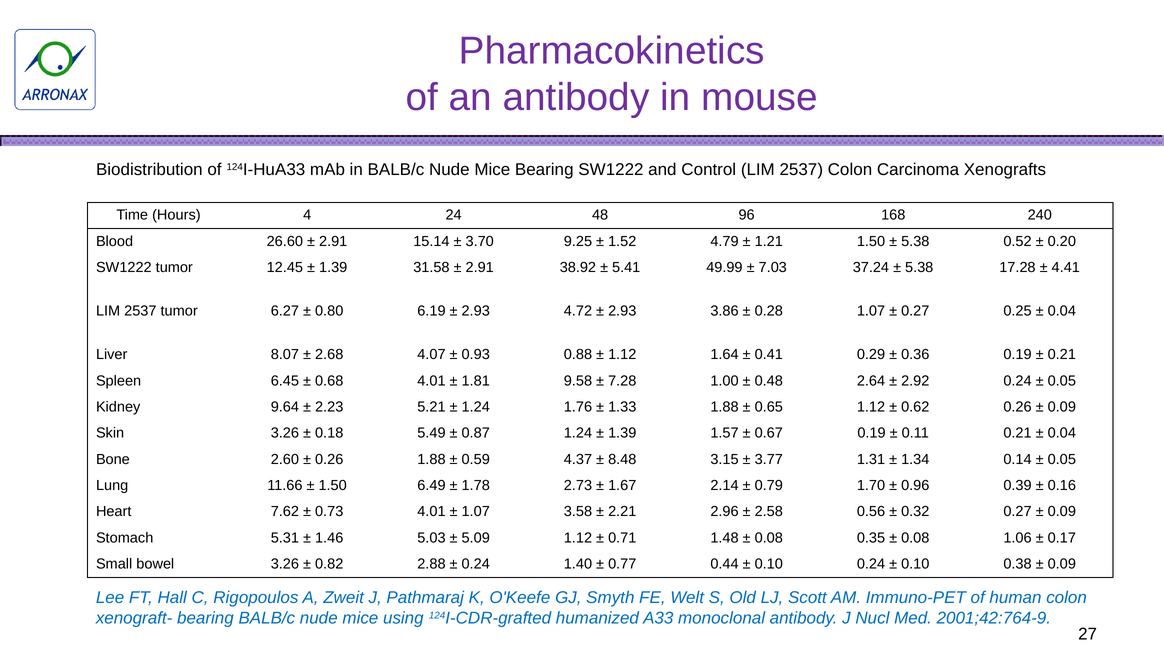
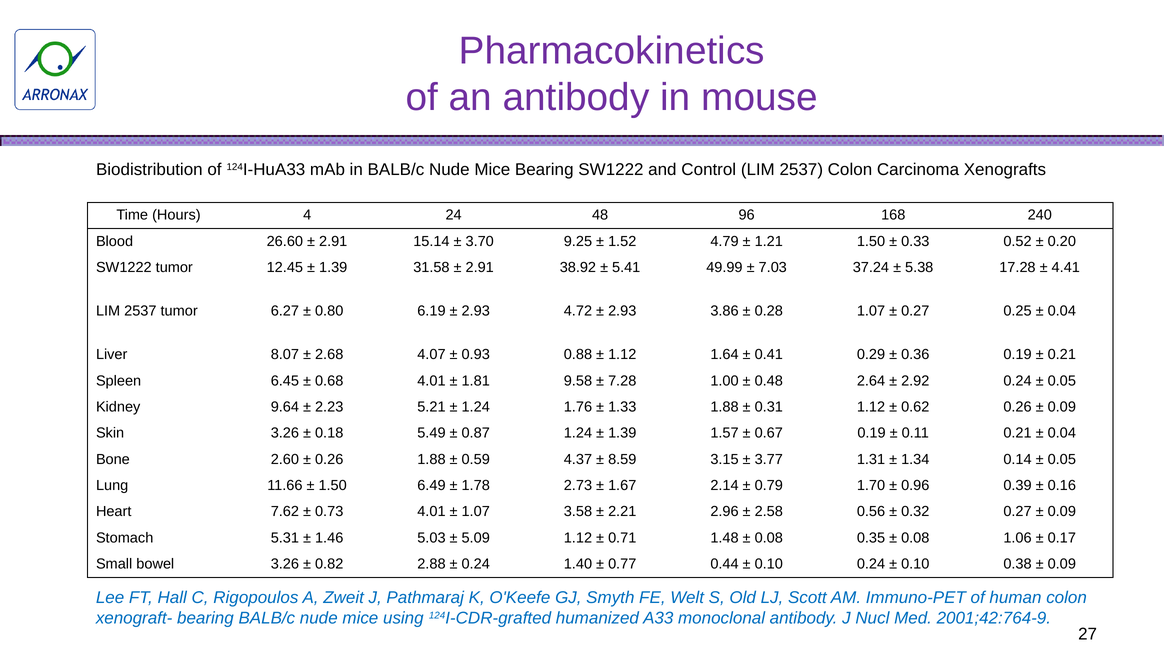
5.38: 5.38 -> 0.33 (915, 241)
0.65: 0.65 -> 0.31 (769, 407)
8.48: 8.48 -> 8.59 (622, 459)
